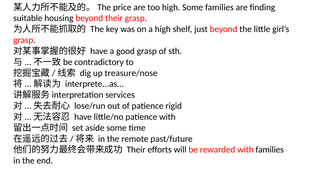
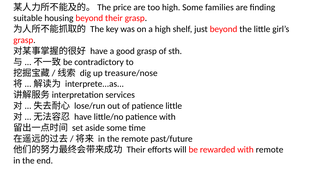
patience rigid: rigid -> little (174, 106)
with families: families -> remote (270, 149)
